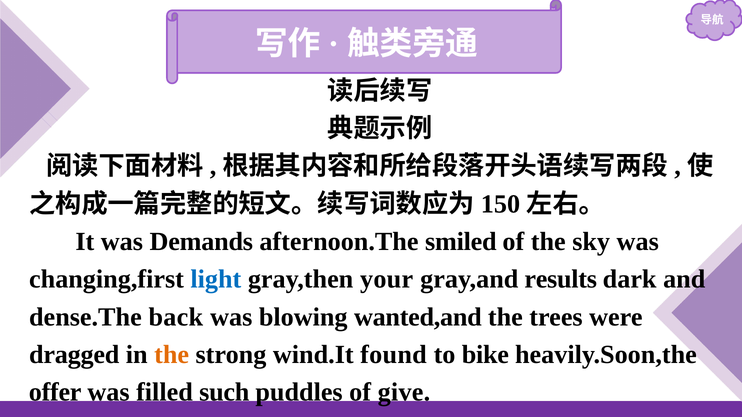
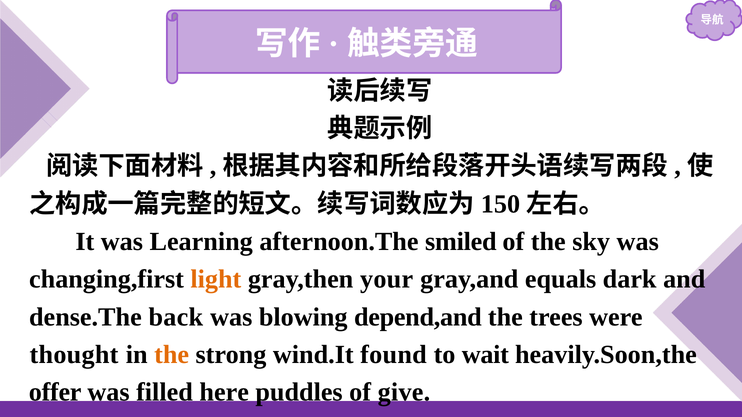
Demands: Demands -> Learning (201, 242)
light colour: blue -> orange (216, 279)
results: results -> equals (561, 279)
wanted,and: wanted,and -> depend,and (418, 317)
dragged: dragged -> thought (74, 355)
bike: bike -> wait (485, 355)
such: such -> here (224, 393)
